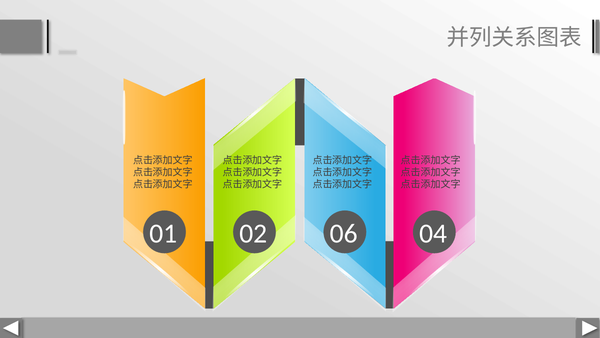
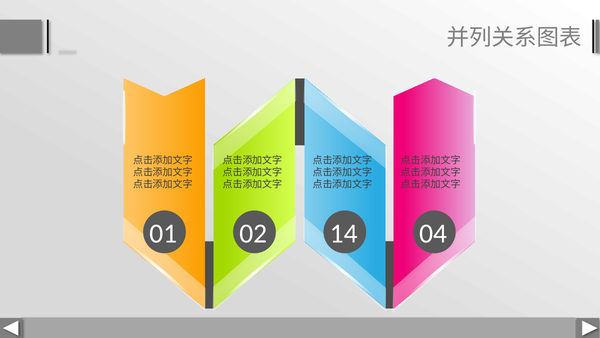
06: 06 -> 14 (344, 233)
